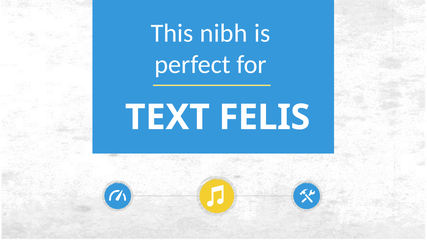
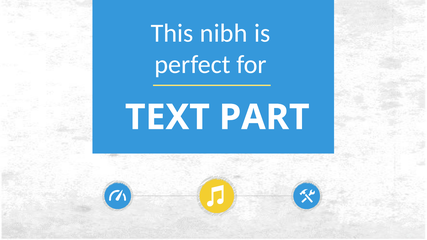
FELIS: FELIS -> PART (264, 117)
